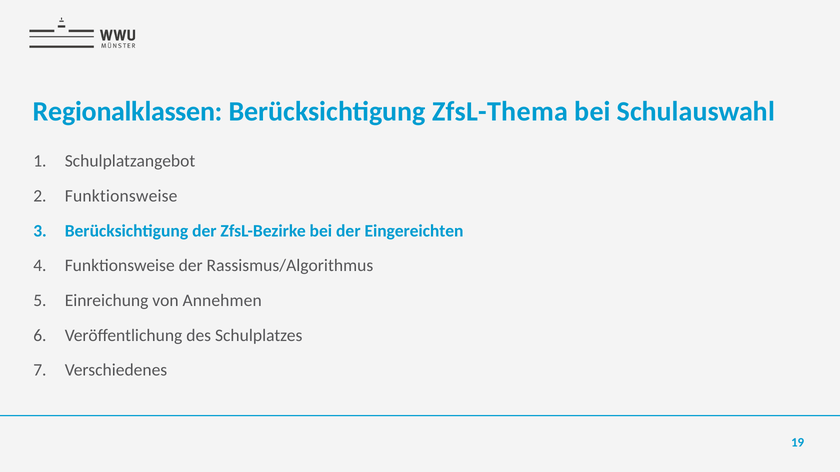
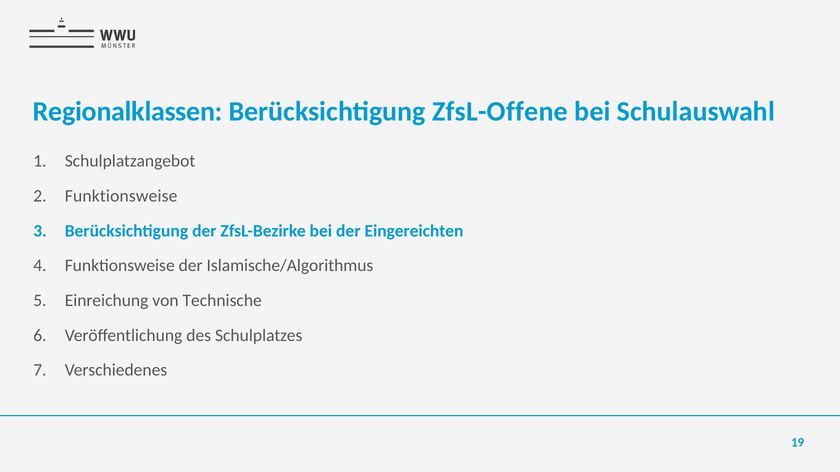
ZfsL-Thema: ZfsL-Thema -> ZfsL-Offene (500, 112)
Rassismus/Algorithmus: Rassismus/Algorithmus -> Islamische/Algorithmus (290, 266)
Annehmen: Annehmen -> Technische (222, 301)
